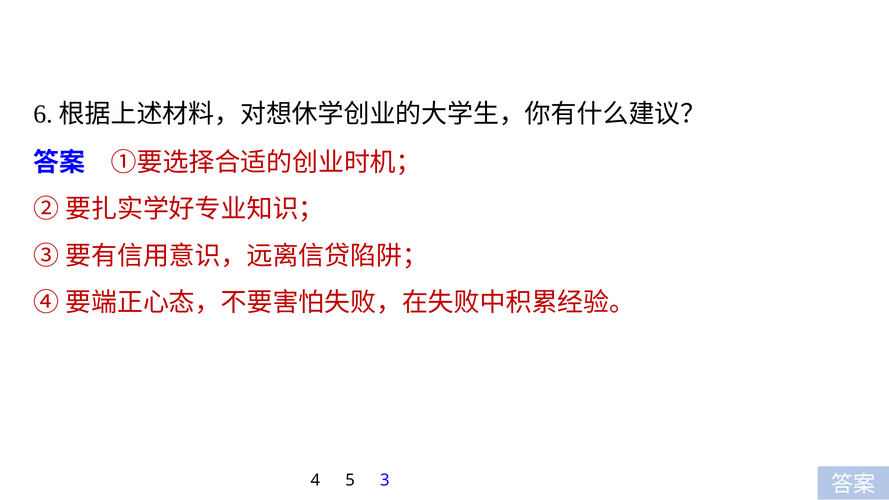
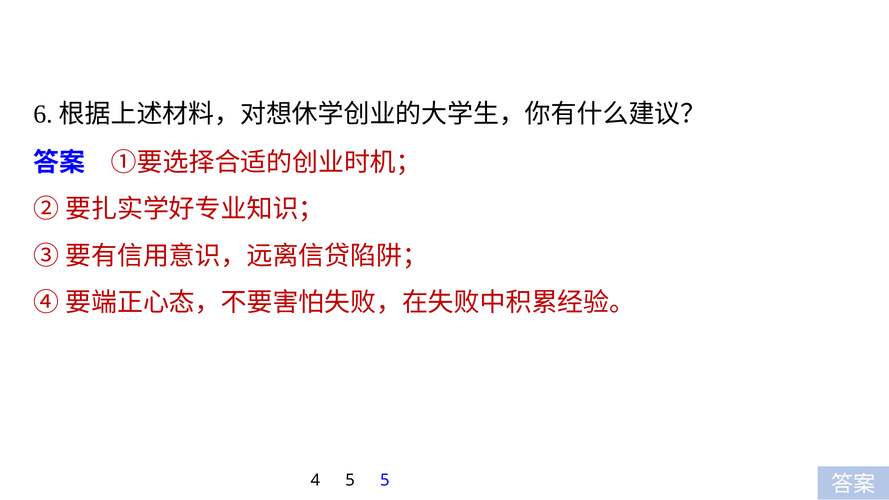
5 3: 3 -> 5 (385, 481)
